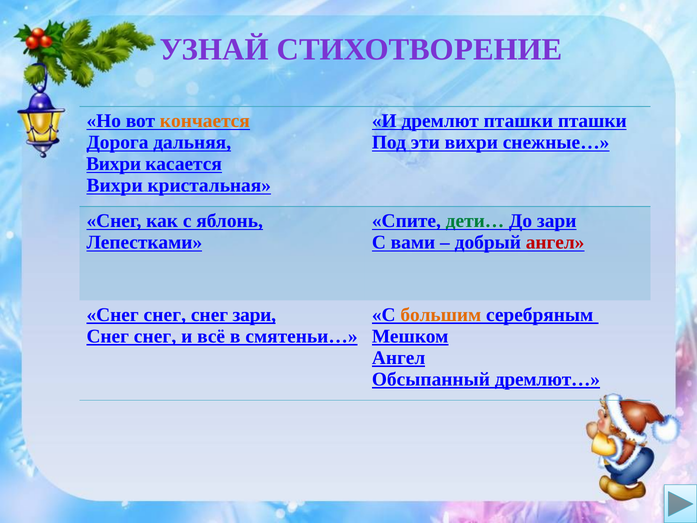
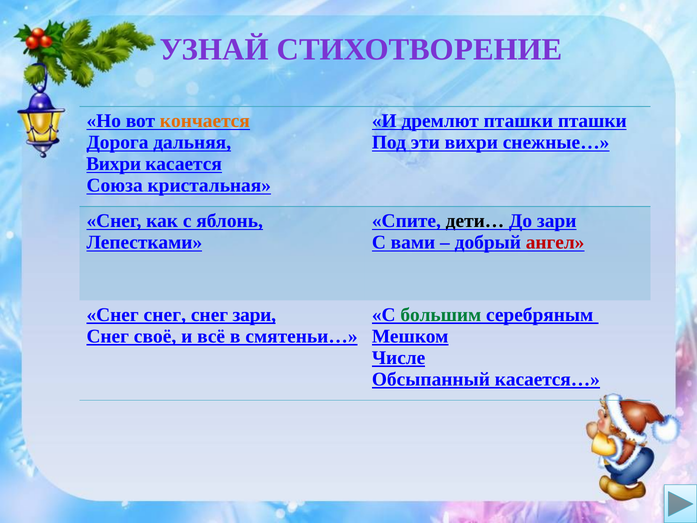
Вихри: Вихри -> Союза (115, 185)
дети… colour: green -> black (475, 221)
большим colour: orange -> green (441, 315)
снег: снег -> своё (155, 336)
Ангел: Ангел -> Числе (399, 358)
дремлют…: дремлют… -> касается… (547, 379)
